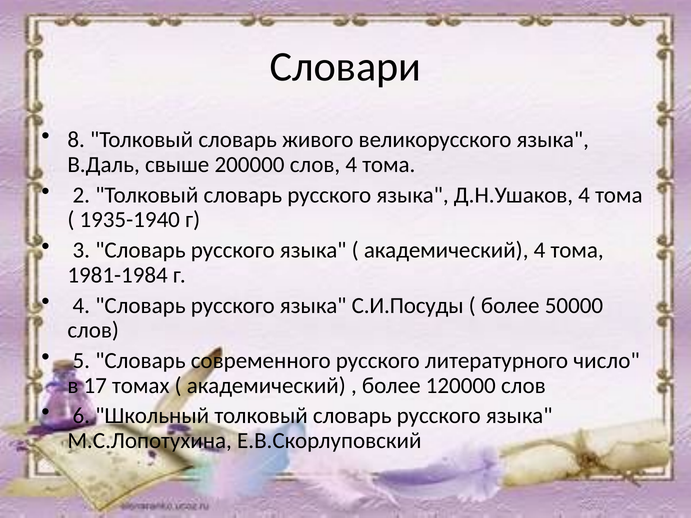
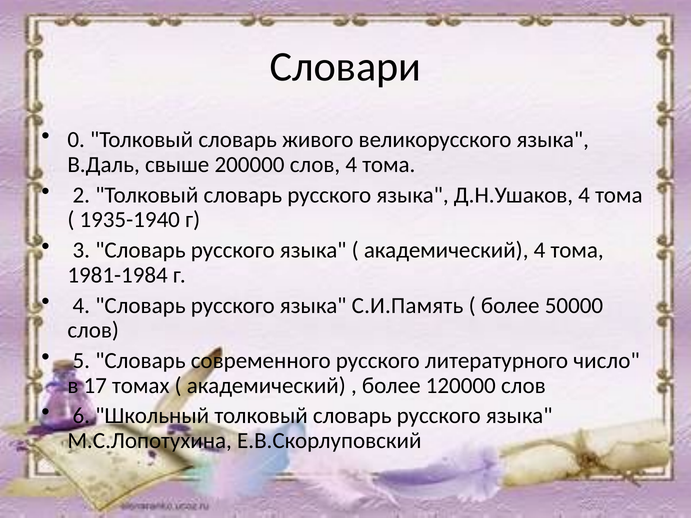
8: 8 -> 0 (76, 140)
С.И.Посуды: С.И.Посуды -> С.И.Память (408, 306)
